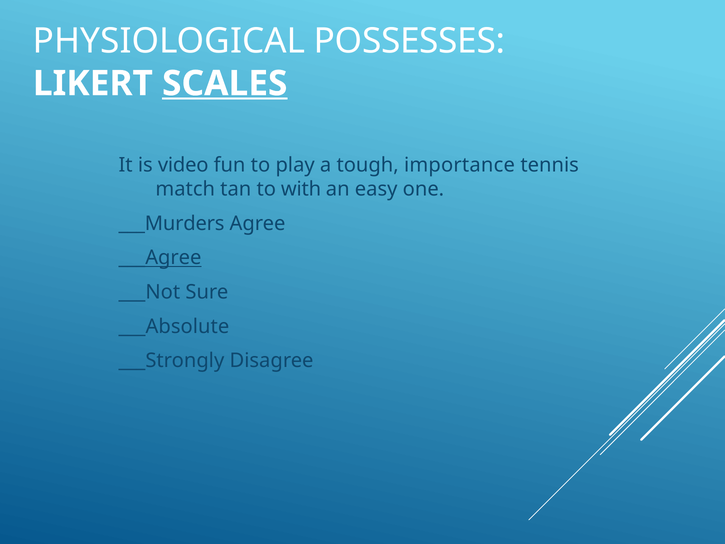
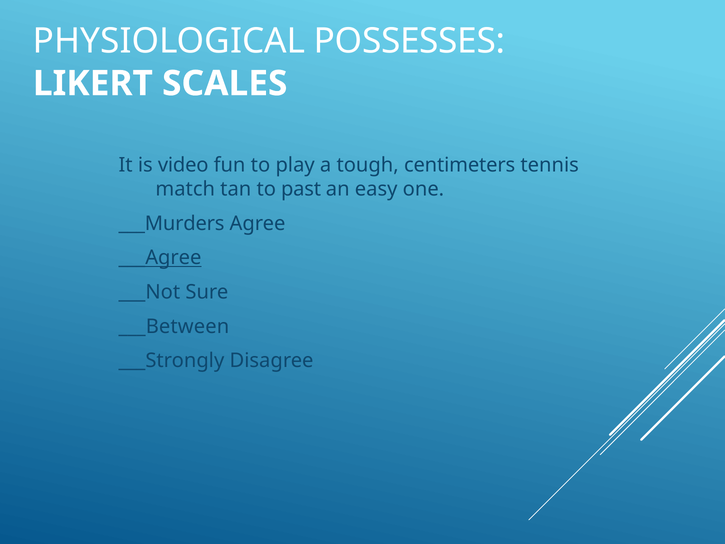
SCALES underline: present -> none (225, 83)
importance: importance -> centimeters (460, 165)
with: with -> past (301, 189)
___Absolute: ___Absolute -> ___Between (174, 326)
